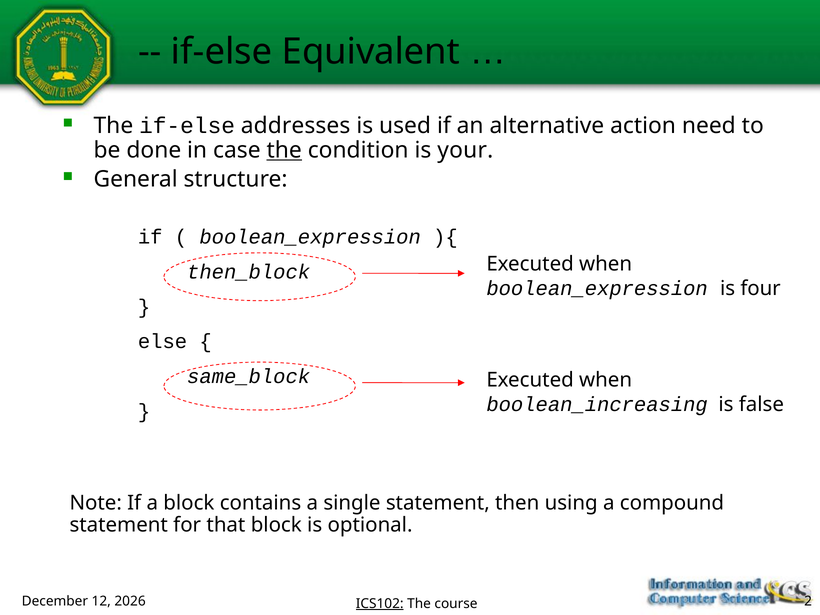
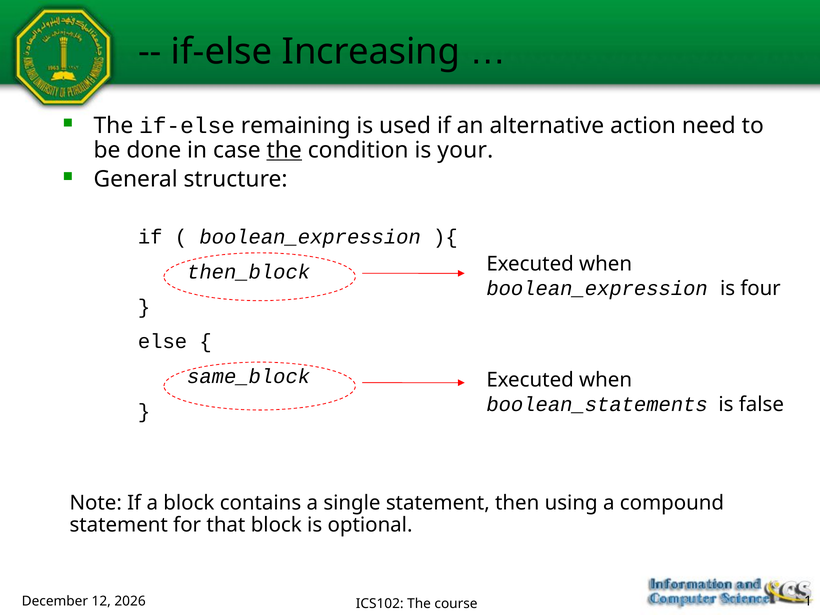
Equivalent: Equivalent -> Increasing (371, 52)
addresses: addresses -> remaining (296, 126)
boolean_increasing: boolean_increasing -> boolean_statements (597, 404)
ICS102 underline: present -> none (380, 604)
2: 2 -> 1 (808, 601)
